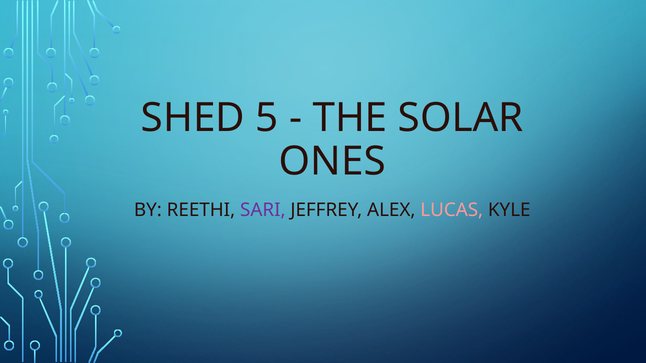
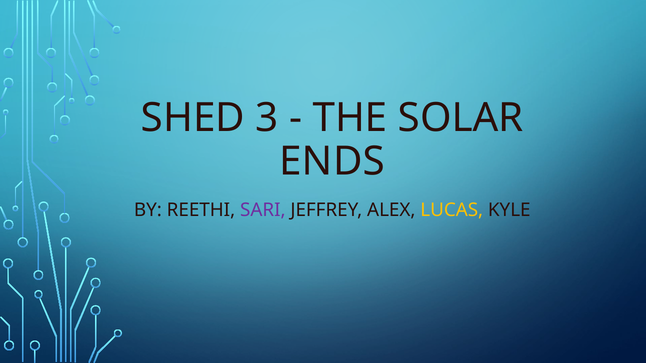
5: 5 -> 3 (267, 118)
ONES: ONES -> ENDS (332, 161)
LUCAS colour: pink -> yellow (452, 210)
